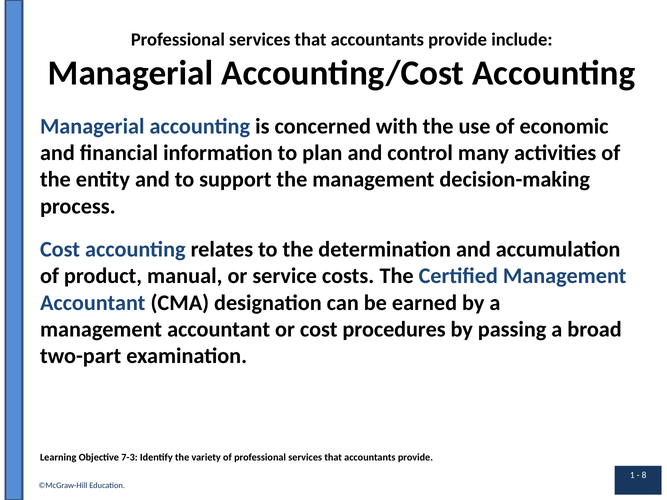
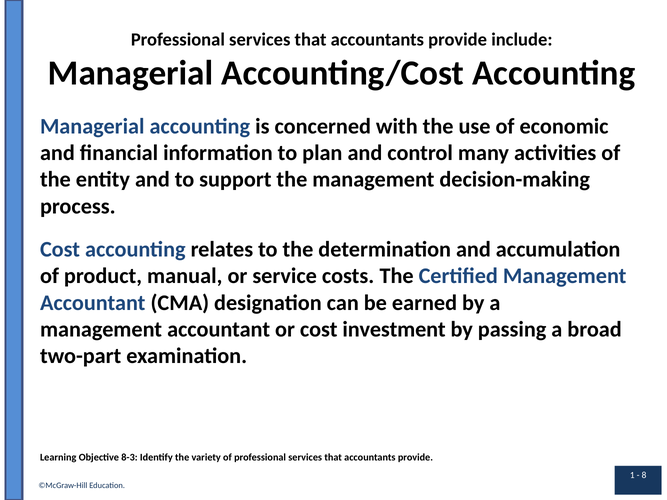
procedures: procedures -> investment (394, 330)
7-3: 7-3 -> 8-3 (129, 458)
